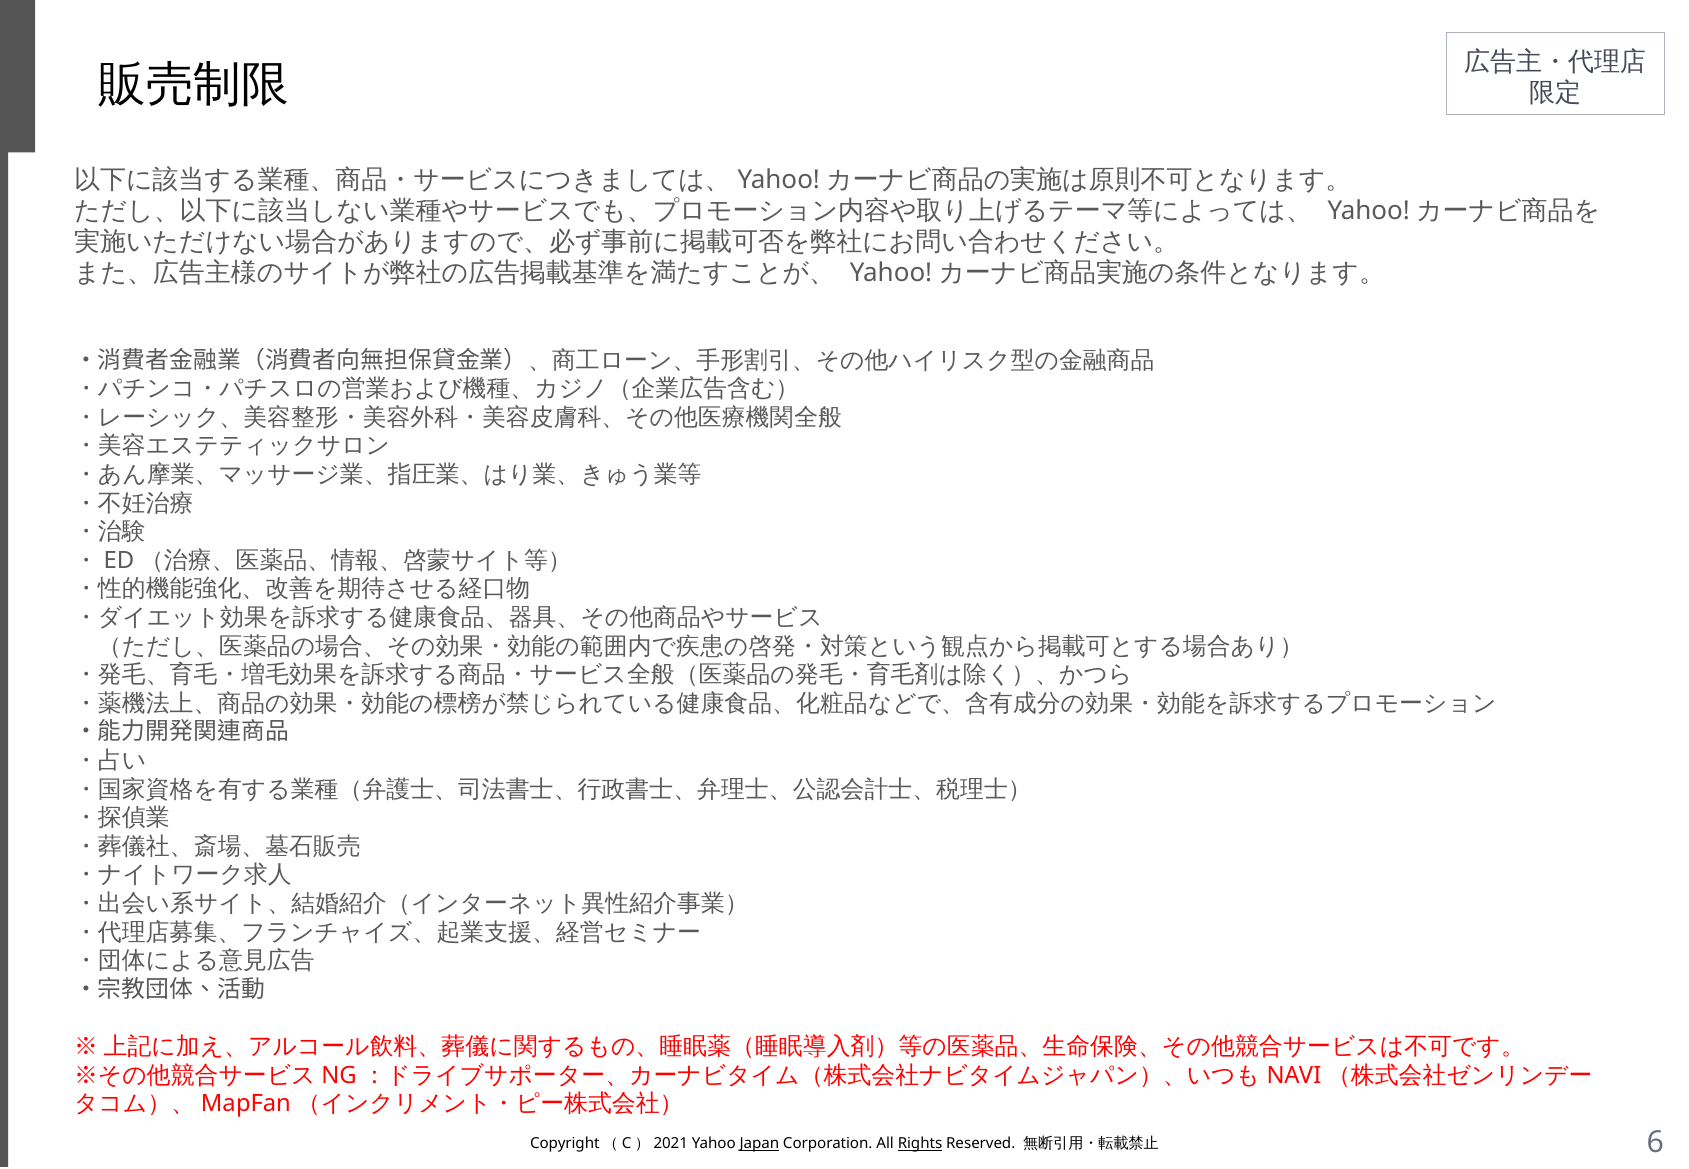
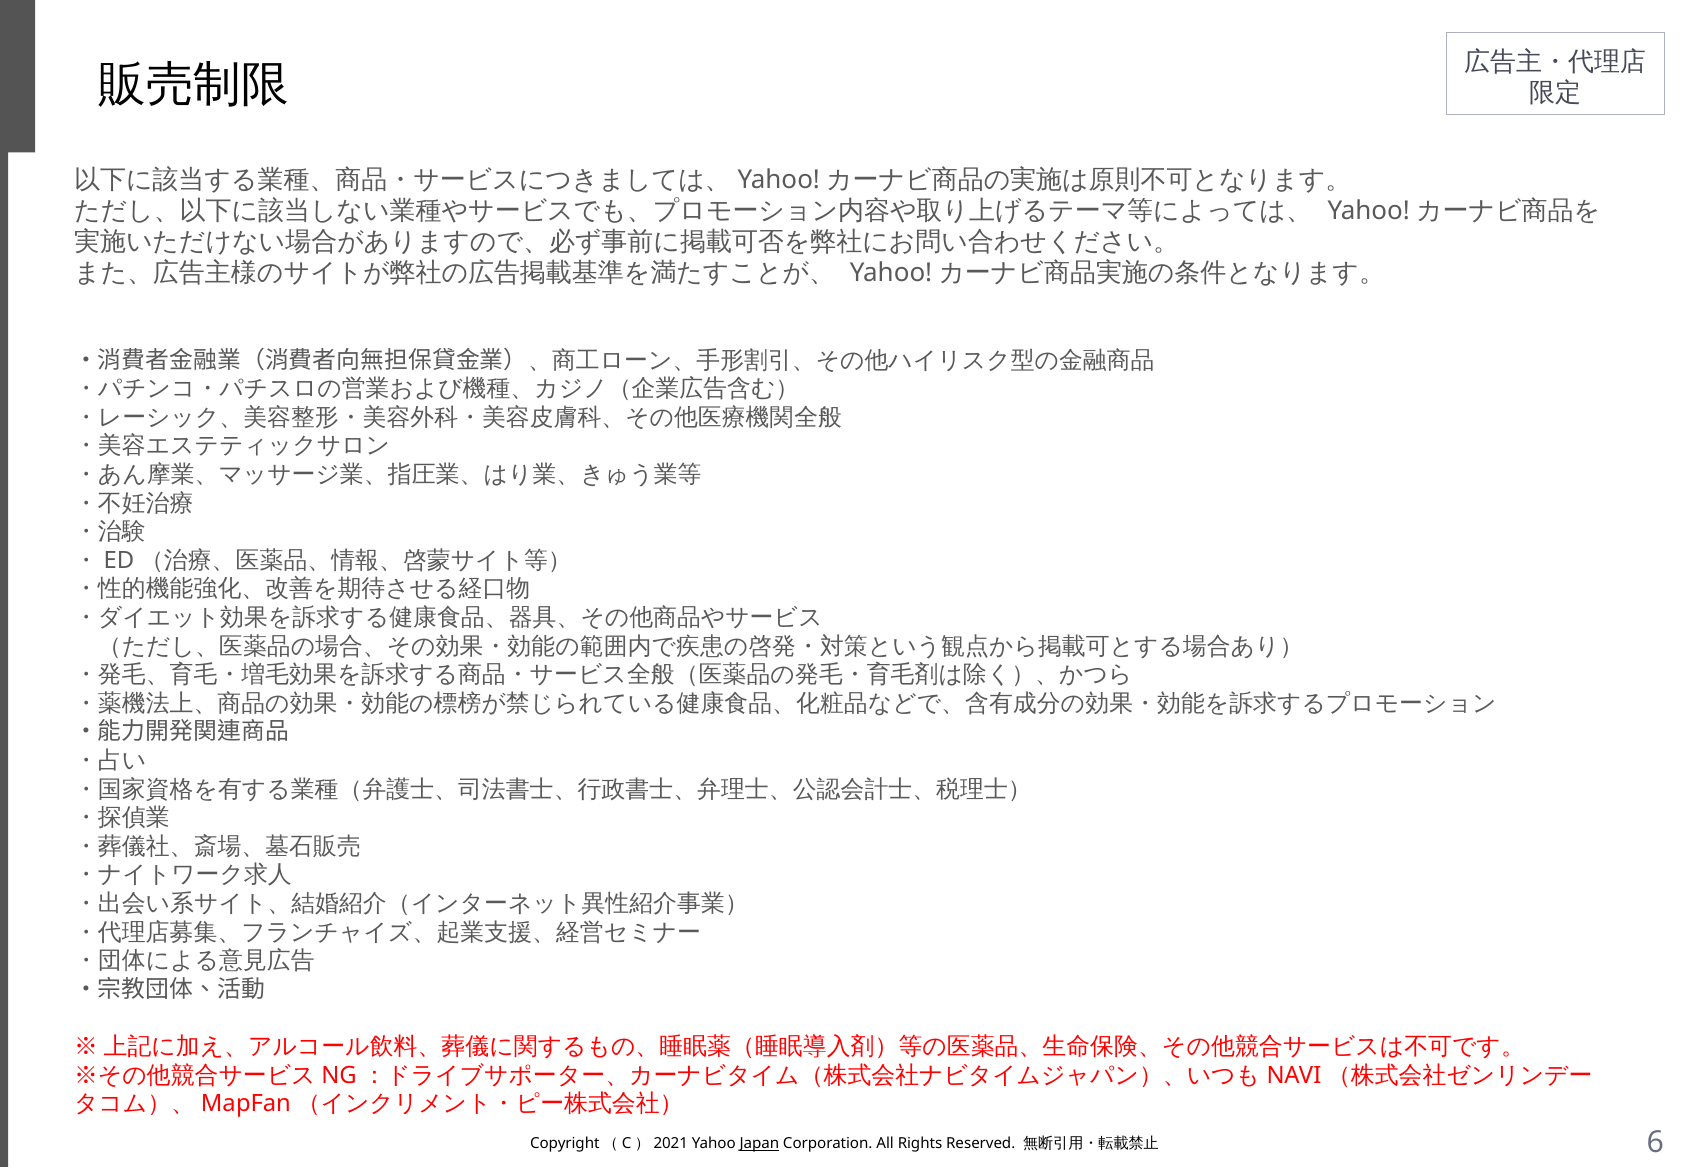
Rights underline: present -> none (920, 1144)
